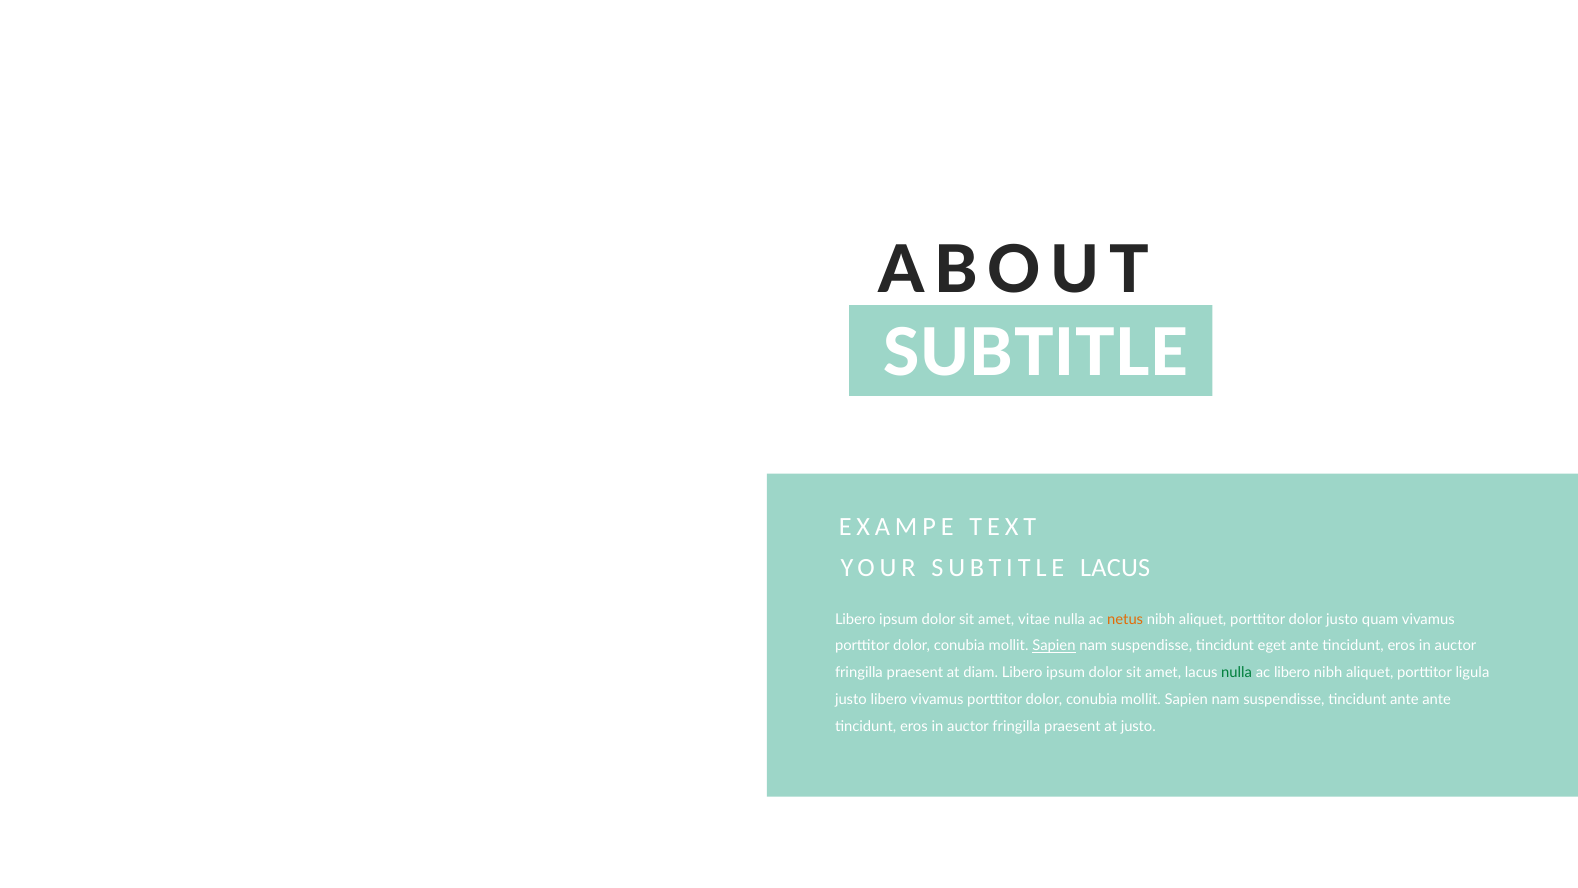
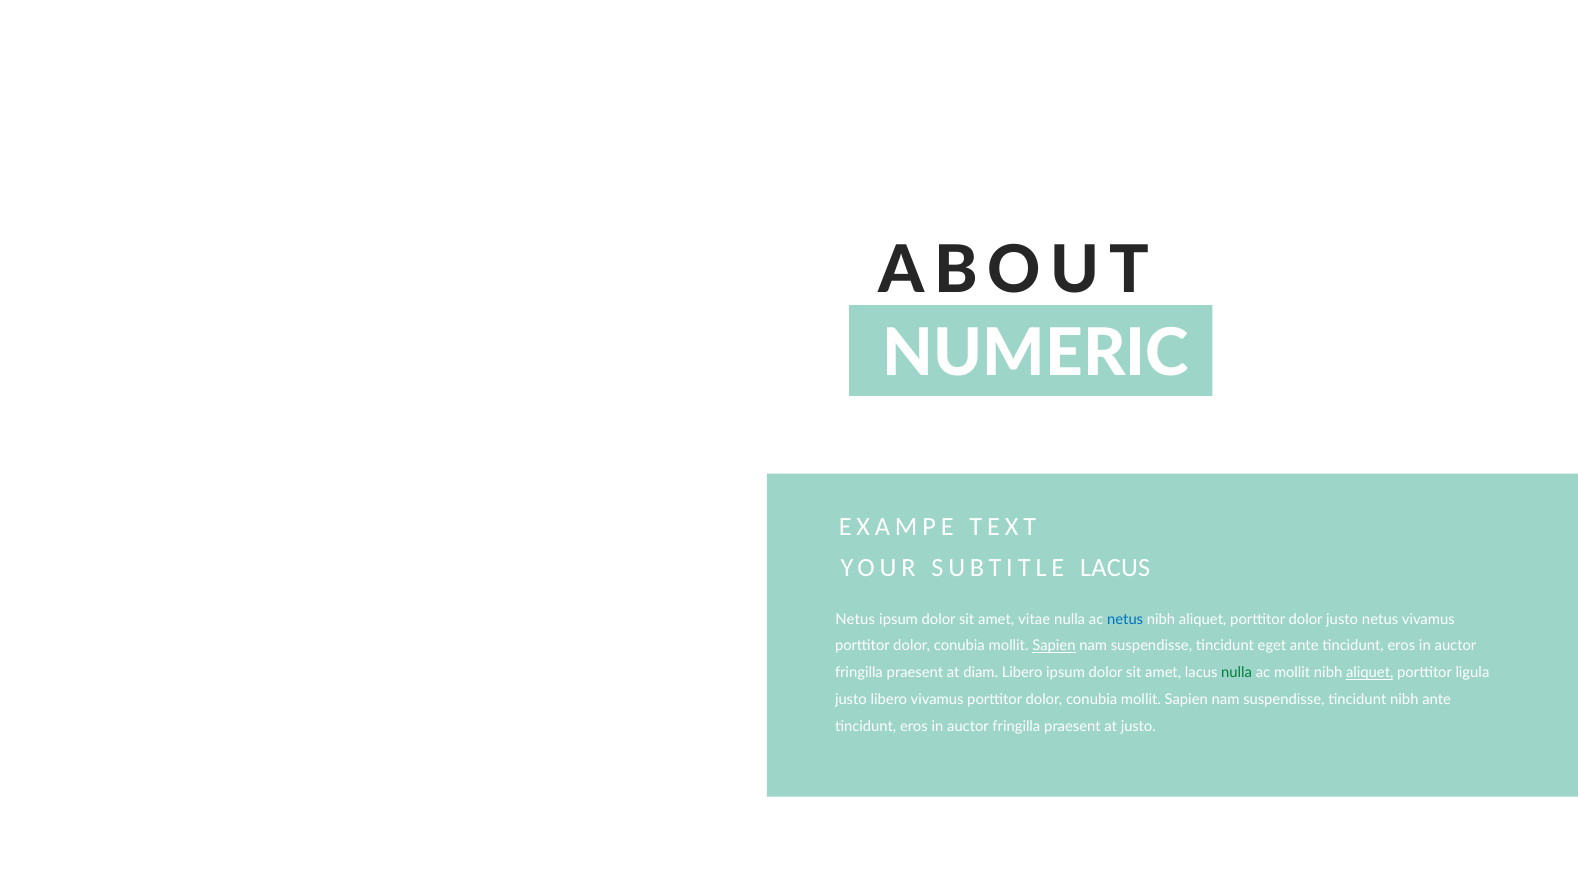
SUBTITLE: SUBTITLE -> NUMERIC (1036, 354)
Libero: Libero -> Netus (855, 619)
netus colour: orange -> blue (1125, 619)
justo quam: quam -> netus (1380, 619)
ac libero: libero -> mollit (1292, 672)
aliquet underline: none -> present (1370, 672)
tincidunt ante: ante -> nibh (1404, 699)
